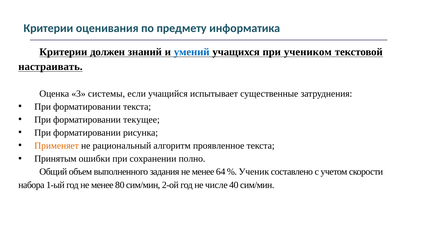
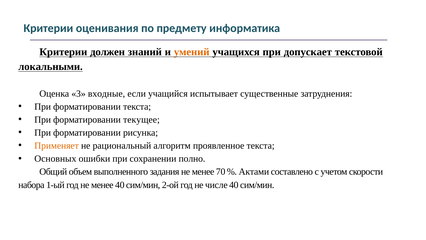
умений colour: blue -> orange (192, 52)
учеником: учеником -> допускает (308, 52)
настраивать: настраивать -> локальными (51, 67)
системы: системы -> входные (106, 94)
Принятым: Принятым -> Основных (55, 159)
64: 64 -> 70 (221, 172)
Ученик: Ученик -> Актами (254, 172)
менее 80: 80 -> 40 (120, 185)
